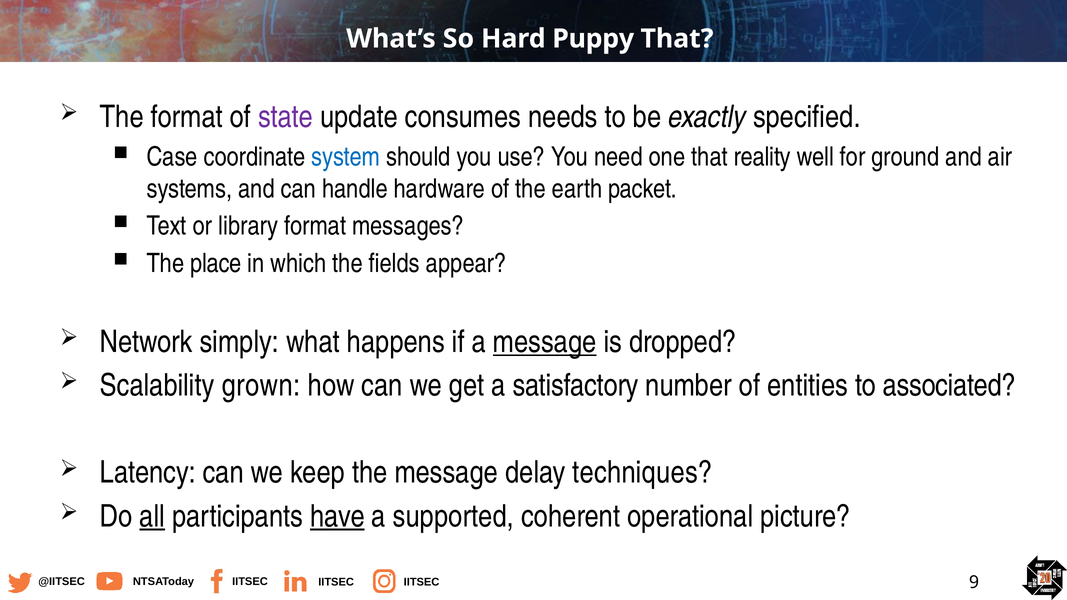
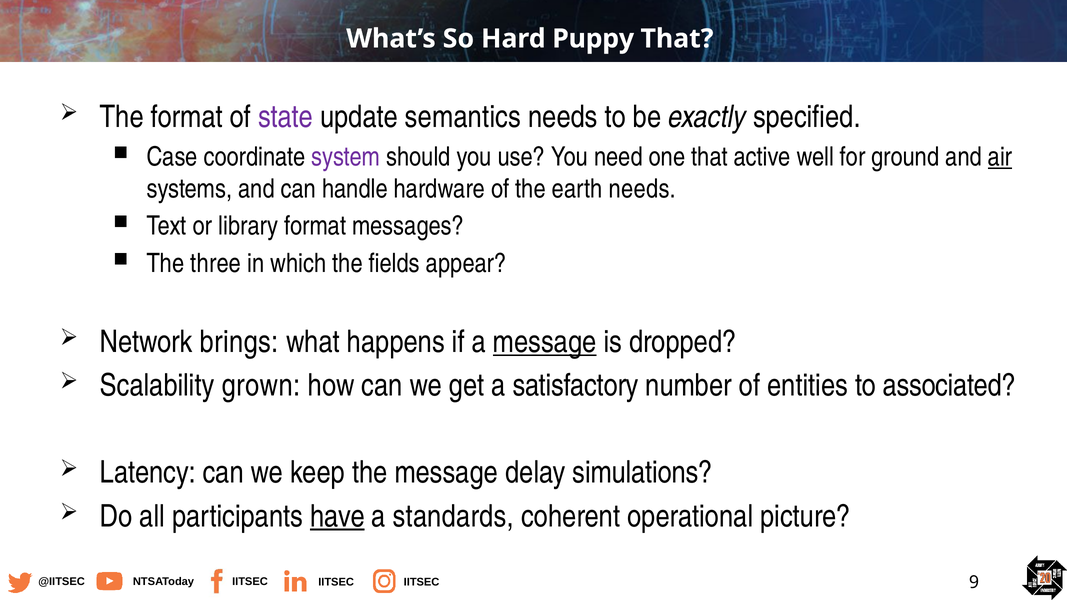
consumes: consumes -> semantics (463, 117)
system colour: blue -> purple (346, 157)
reality: reality -> active (762, 157)
air underline: none -> present (1000, 157)
earth packet: packet -> needs (642, 189)
place: place -> three (216, 263)
simply: simply -> brings (239, 342)
techniques: techniques -> simulations (643, 473)
all underline: present -> none (152, 516)
supported: supported -> standards (453, 516)
